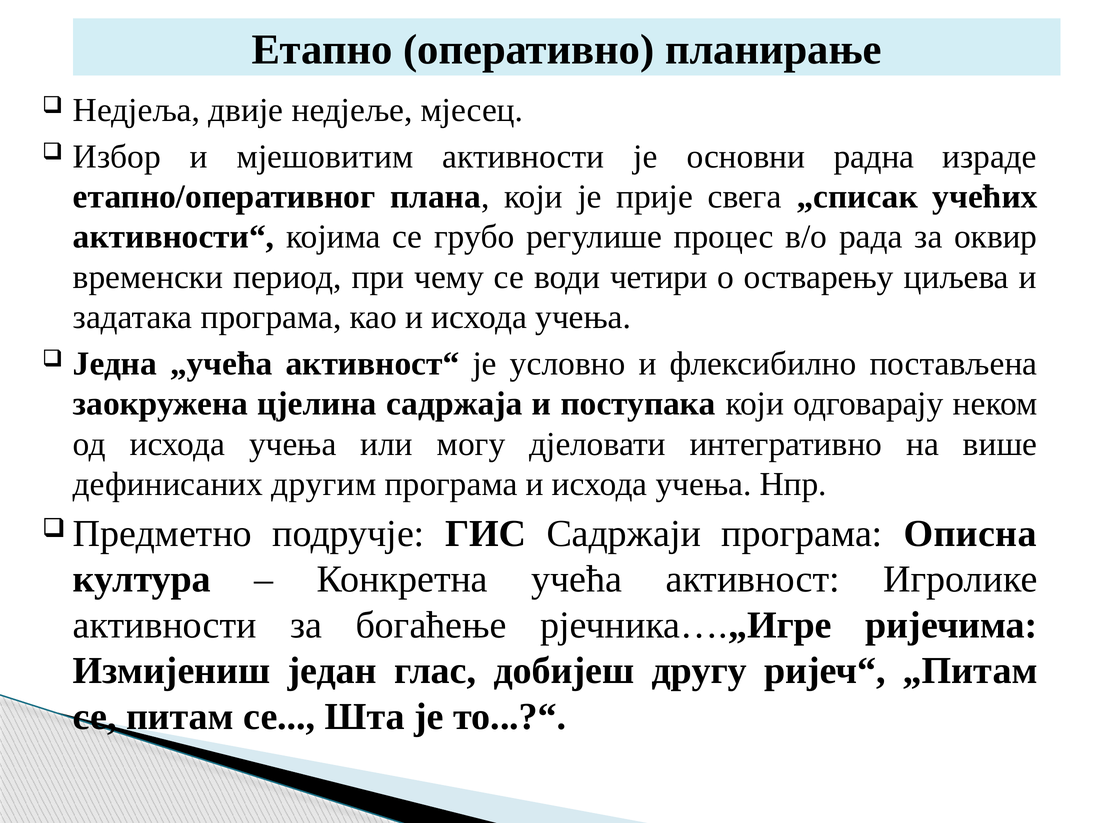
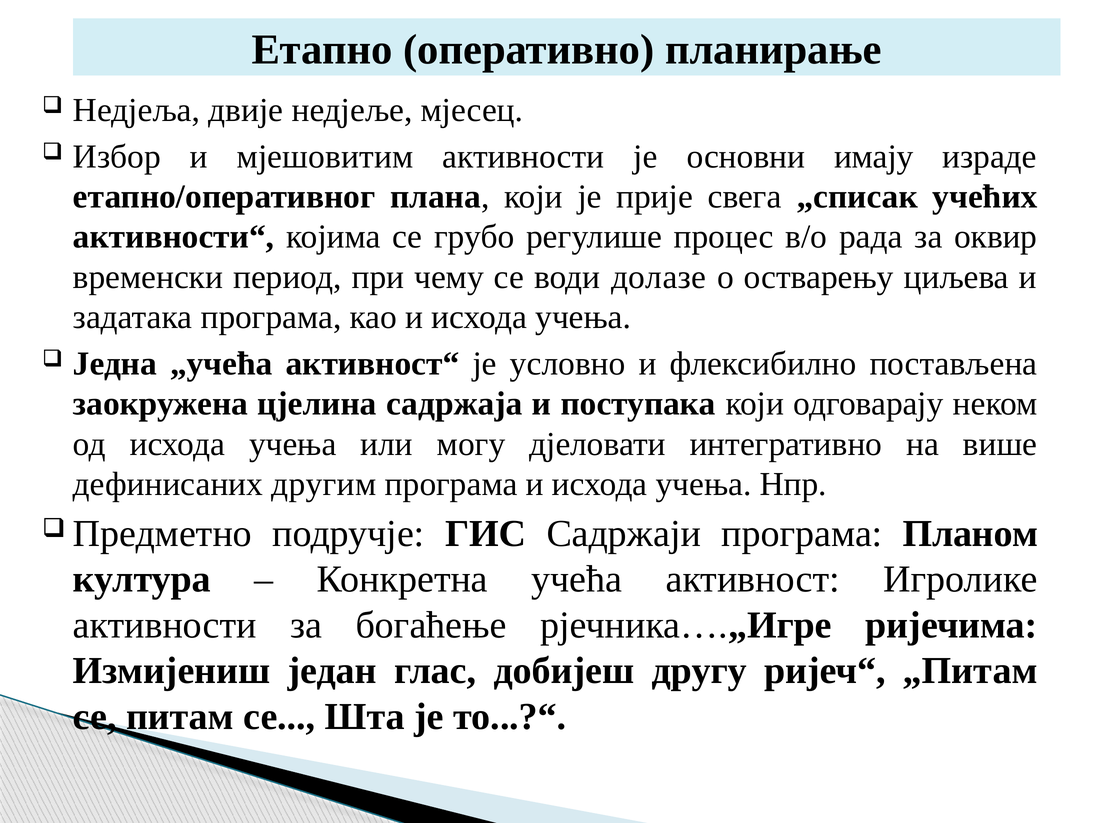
радна: радна -> имају (874, 156)
четири: четири -> долазе (659, 277)
Описна: Описна -> Планом (971, 534)
